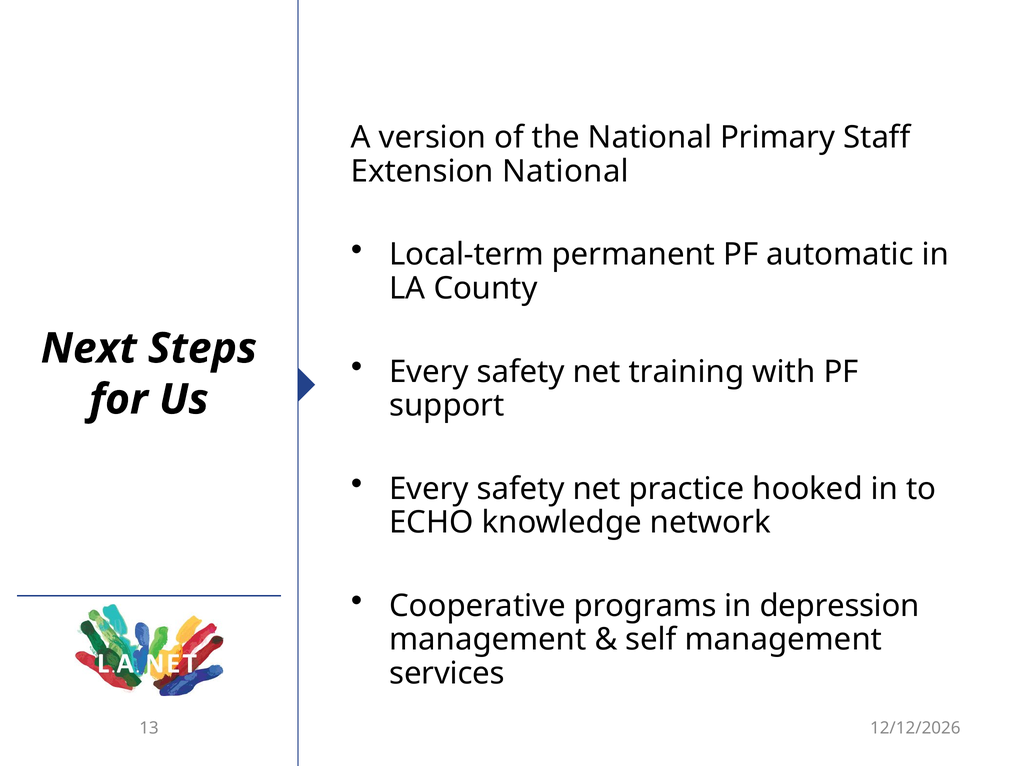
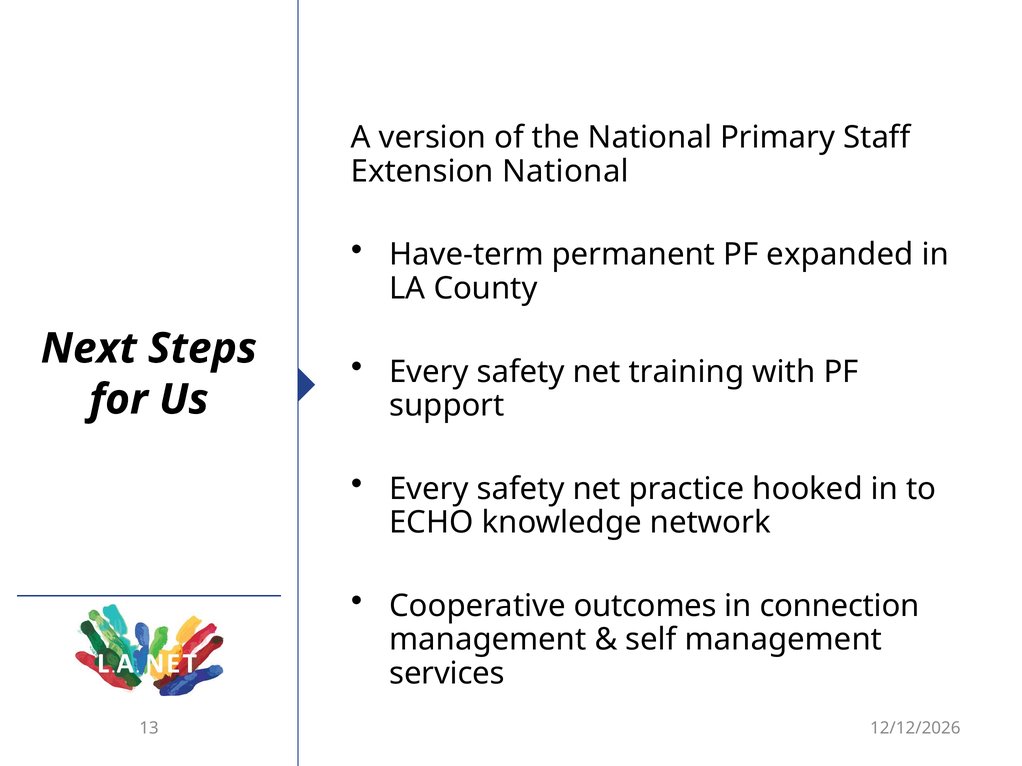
Local-term: Local-term -> Have-term (467, 255)
automatic: automatic -> expanded (840, 255)
programs: programs -> outcomes (645, 606)
depression: depression -> connection (840, 606)
